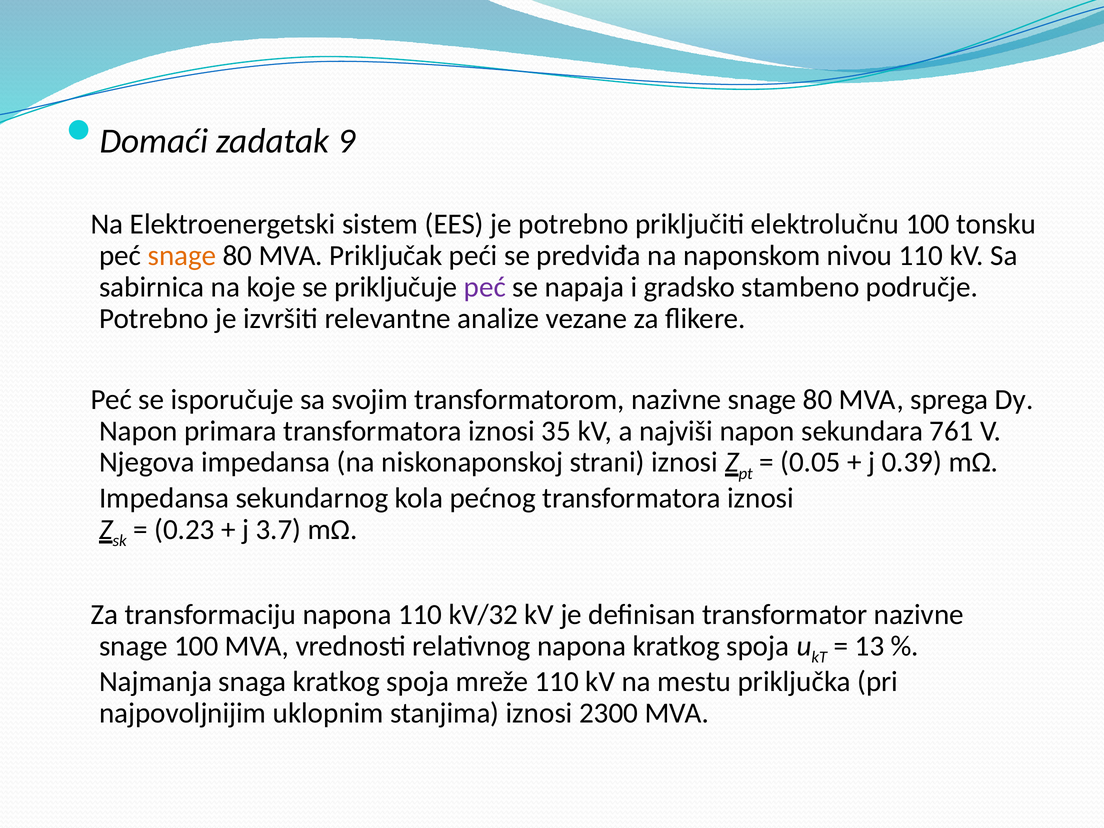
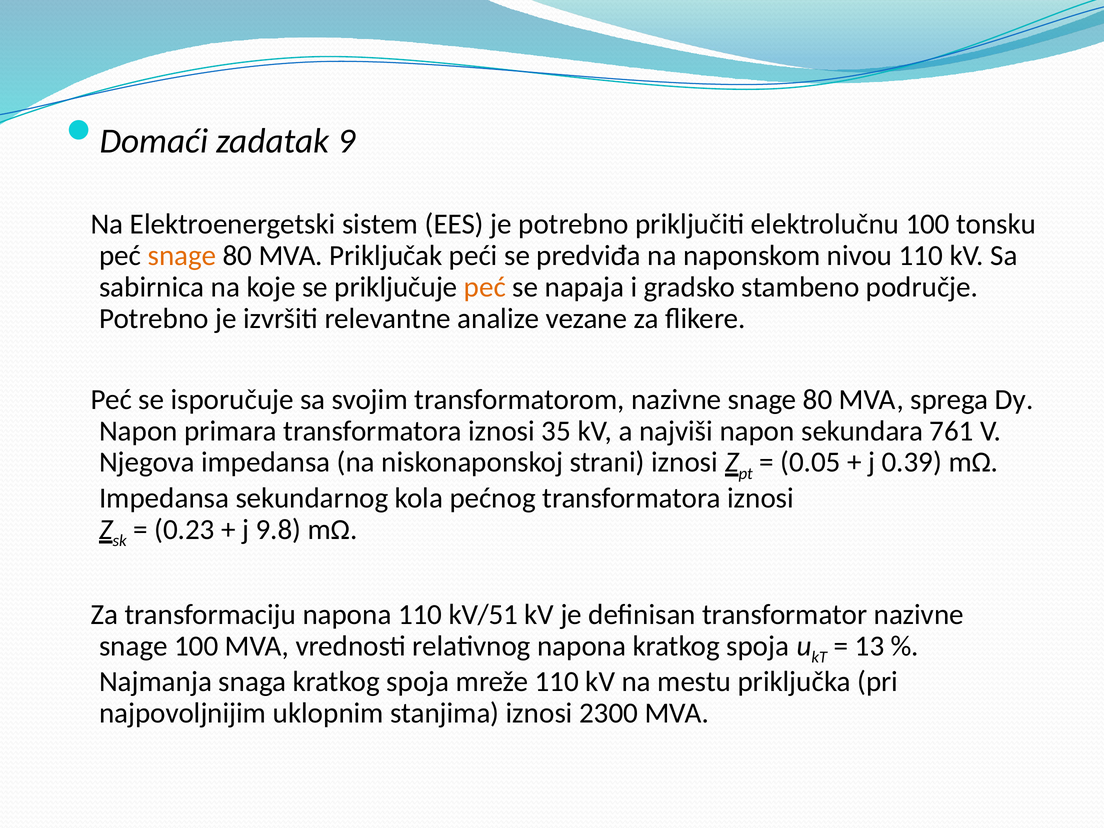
peć colour: purple -> orange (485, 287)
3.7: 3.7 -> 9.8 (278, 530)
kV/32: kV/32 -> kV/51 (483, 615)
